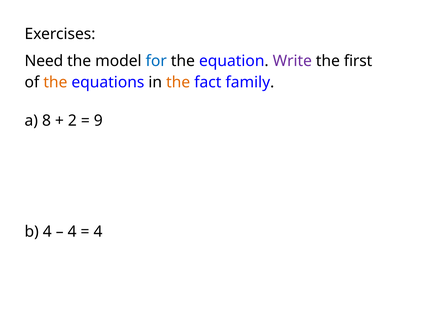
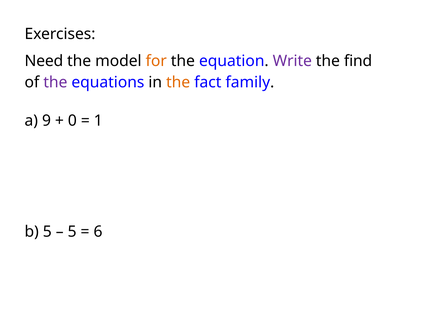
for colour: blue -> orange (156, 61)
first: first -> find (358, 61)
the colour: orange -> purple (55, 82)
8: 8 -> 9 (46, 120)
2: 2 -> 0 (72, 120)
9: 9 -> 1 (98, 120)
b 4: 4 -> 5 (47, 231)
4: 4 -> 5 (72, 231)
4: 4 -> 6 (98, 231)
